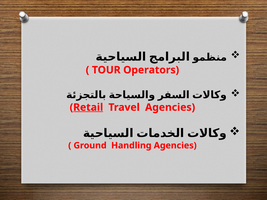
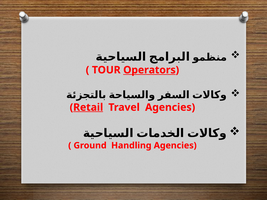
Operators underline: none -> present (149, 70)
